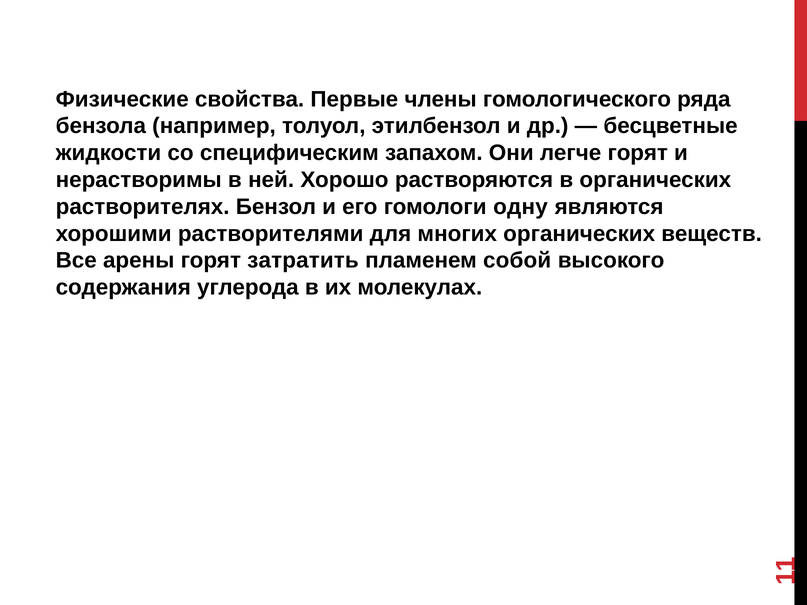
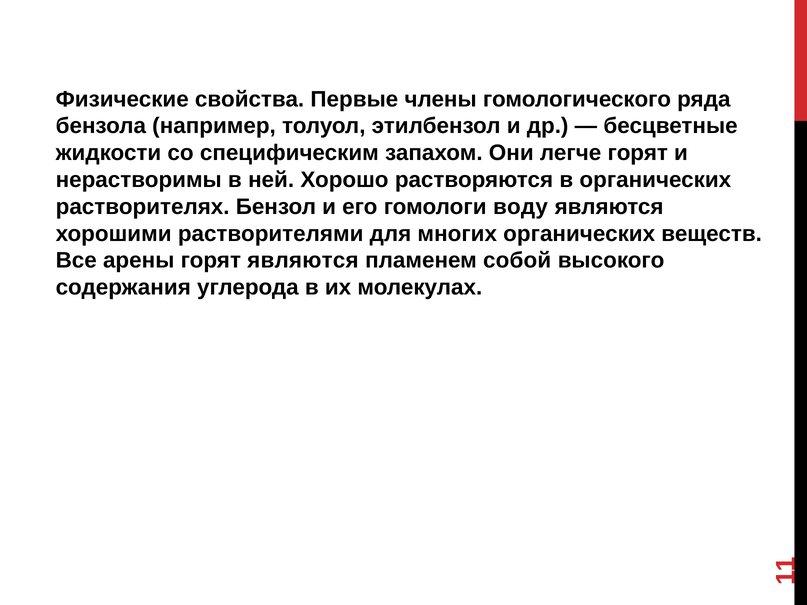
одну: одну -> воду (521, 207)
горят затратить: затратить -> являются (303, 261)
